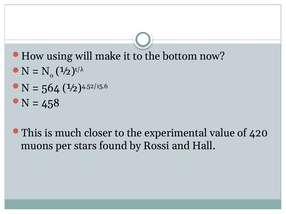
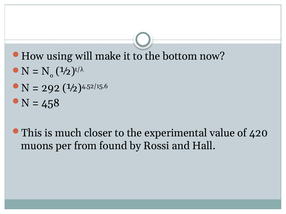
564: 564 -> 292 (51, 88)
stars: stars -> from (85, 146)
